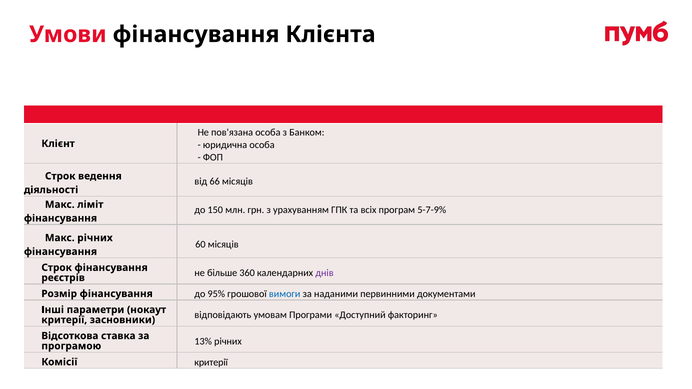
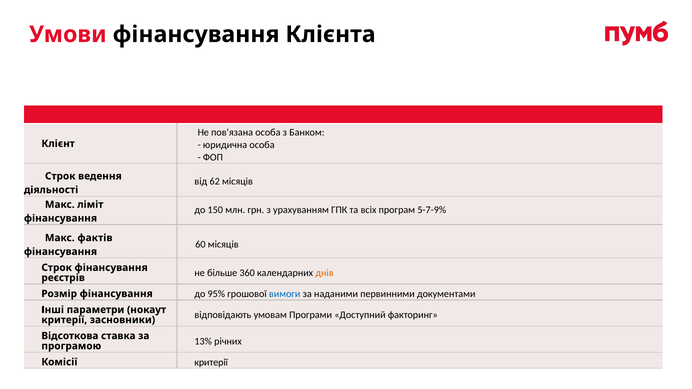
66: 66 -> 62 (215, 182)
Макс річних: річних -> фактів (95, 238)
днів colour: purple -> orange (325, 273)
